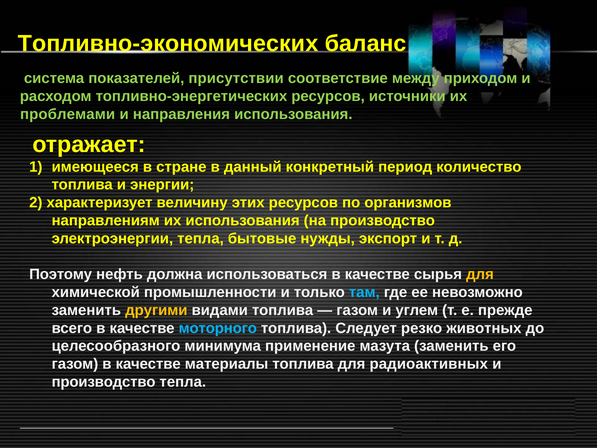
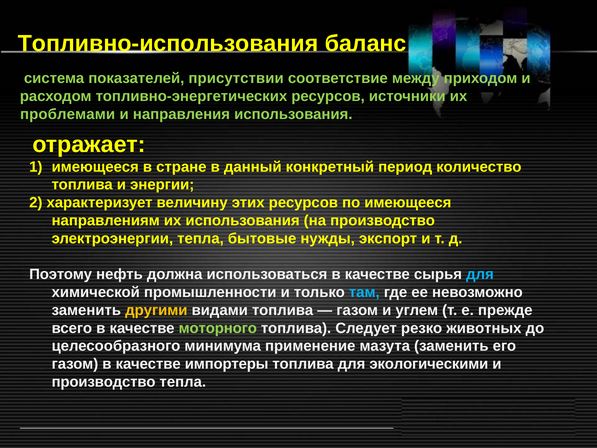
Топливно-экономических: Топливно-экономических -> Топливно-использования (168, 44)
по организмов: организмов -> имеющееся (408, 203)
для colour: yellow -> light blue (480, 274)
моторного colour: light blue -> light green (218, 328)
материалы: материалы -> импортеры (227, 364)
радиоактивных: радиоактивных -> экологическими (429, 364)
